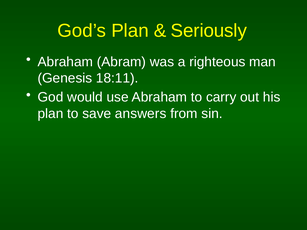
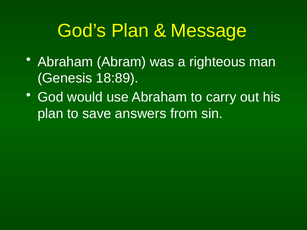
Seriously: Seriously -> Message (209, 31)
18:11: 18:11 -> 18:89 (117, 78)
